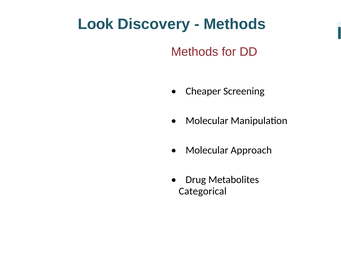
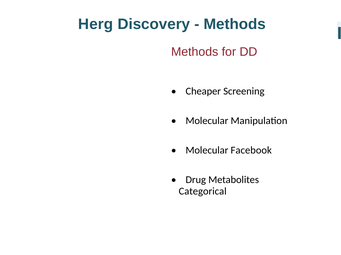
Look: Look -> Herg (96, 24)
Approach: Approach -> Facebook (251, 151)
